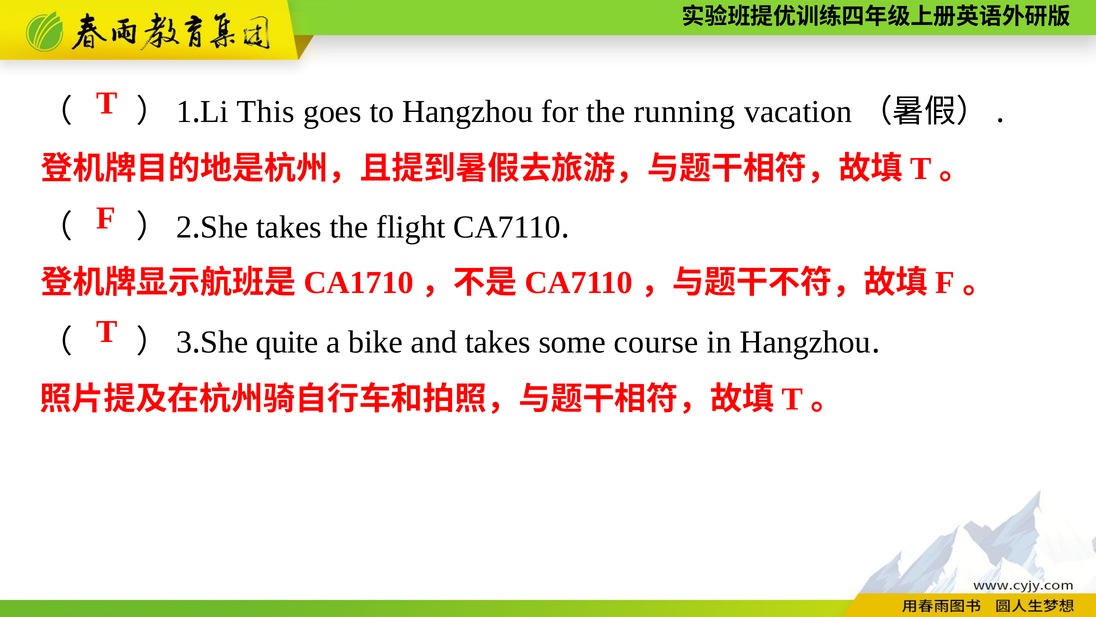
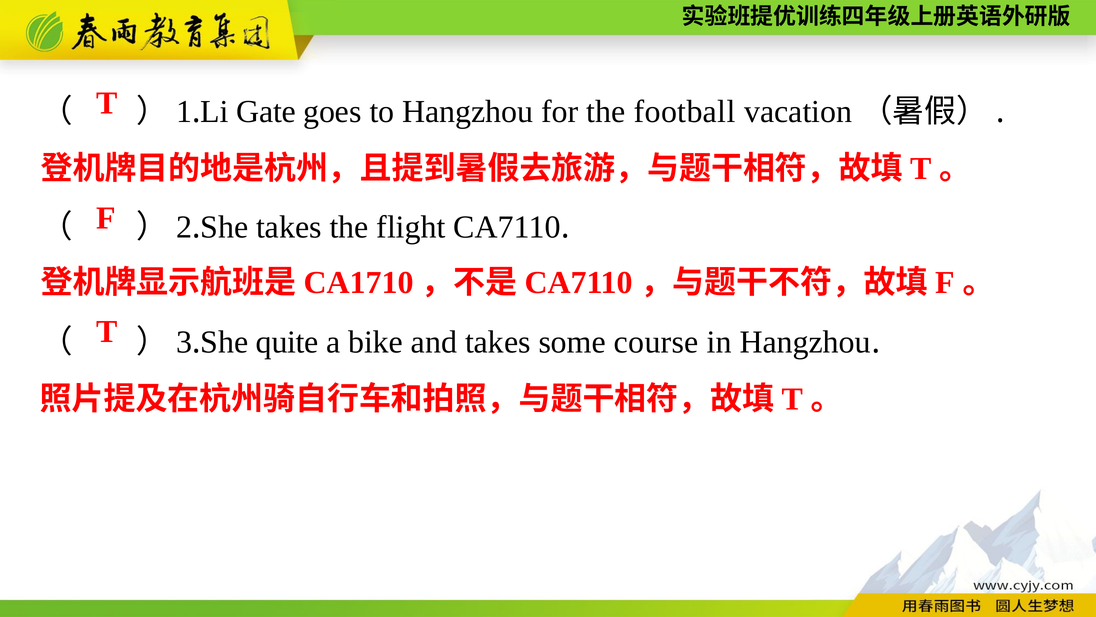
This: This -> Gate (266, 112)
running: running -> football (685, 112)
